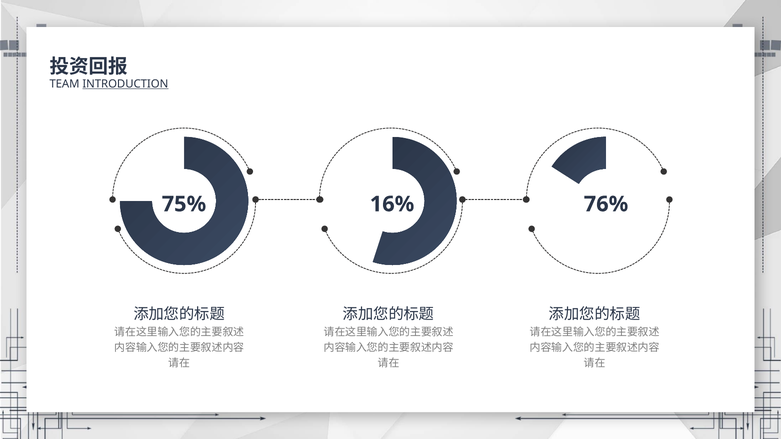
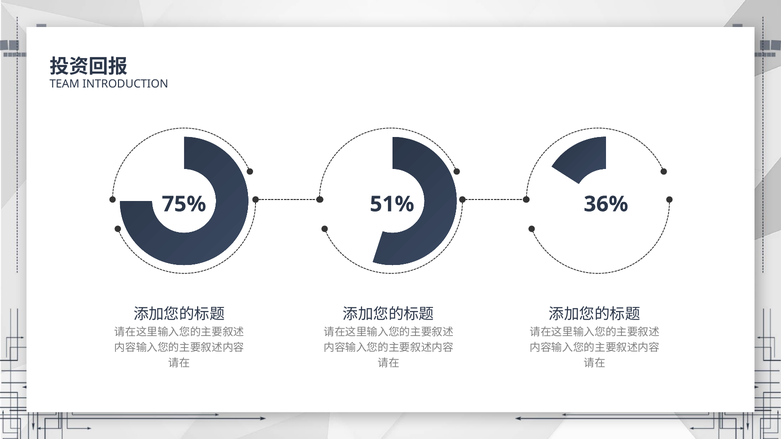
INTRODUCTION underline: present -> none (125, 84)
16%: 16% -> 51% (392, 204)
76%: 76% -> 36% (606, 204)
